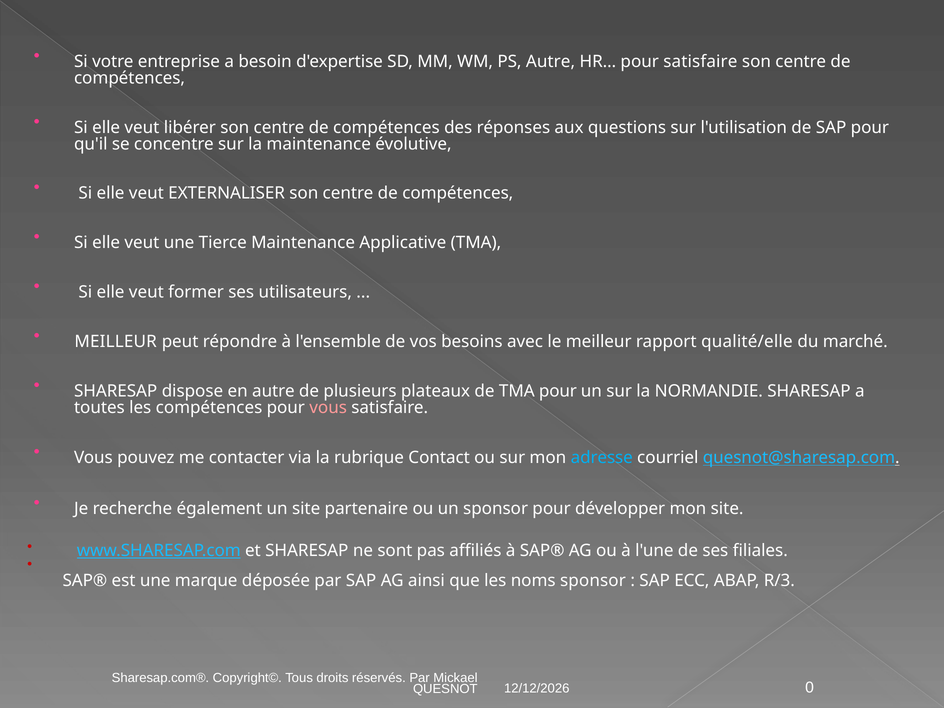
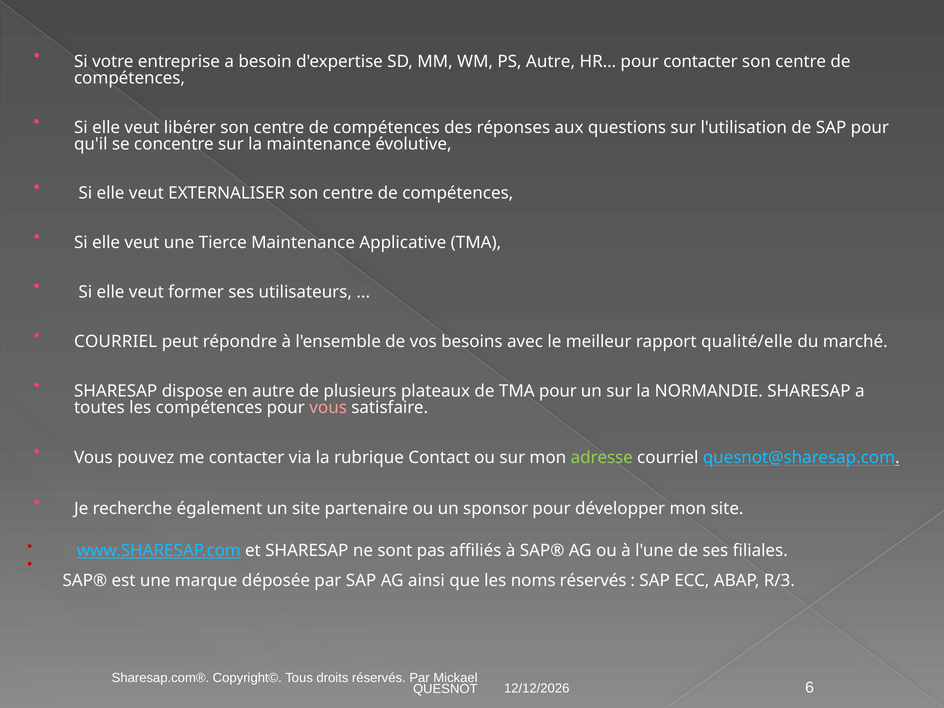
pour satisfaire: satisfaire -> contacter (700, 62)
MEILLEUR: MEILLEUR -> COURRIEL (116, 342)
adresse colour: light blue -> light green (602, 458)
noms sponsor: sponsor -> réservés (593, 580)
0: 0 -> 6 (810, 687)
